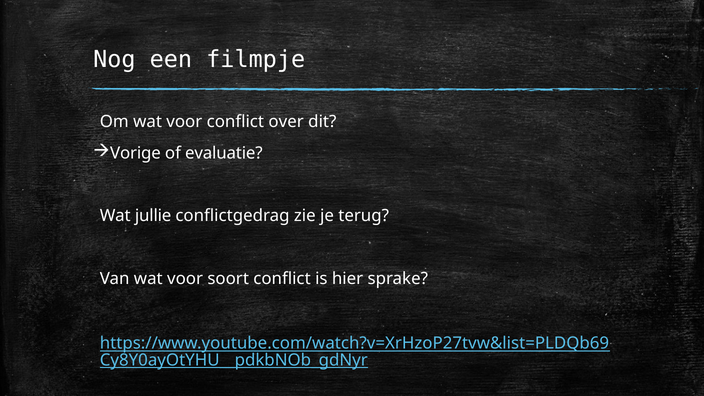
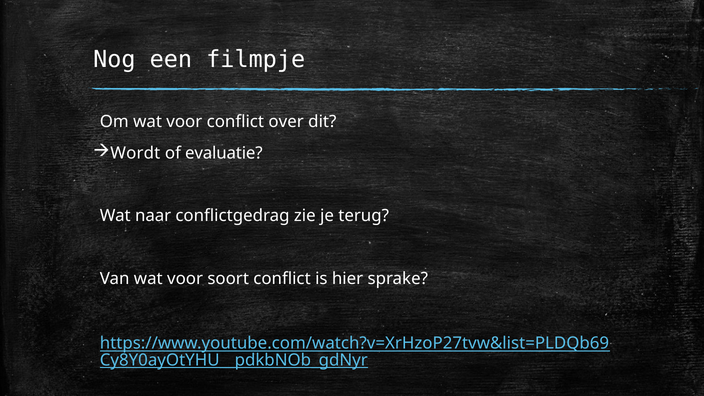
Vorige: Vorige -> Wordt (135, 153)
jullie: jullie -> naar (153, 216)
